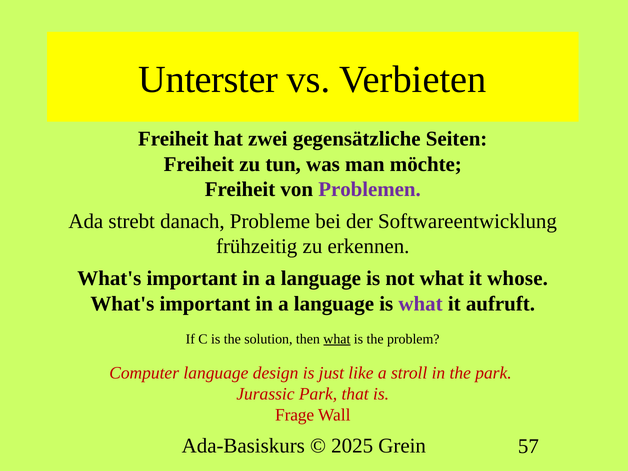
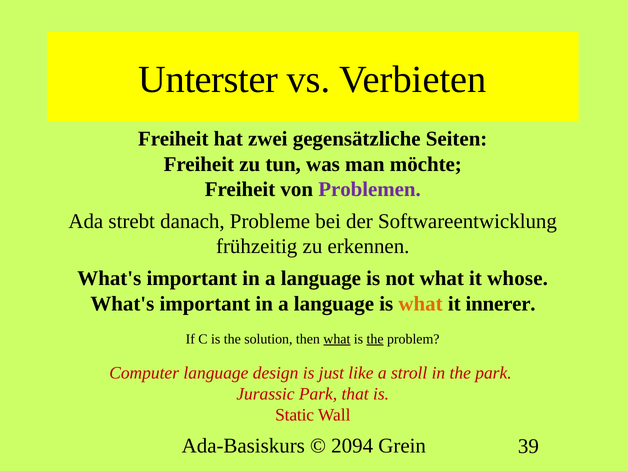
what colour: purple -> orange (421, 304)
aufruft: aufruft -> innerer (501, 304)
the underline: none -> present (375, 339)
Frage: Frage -> Static (295, 415)
2025: 2025 -> 2094 (352, 446)
57: 57 -> 39 (528, 446)
